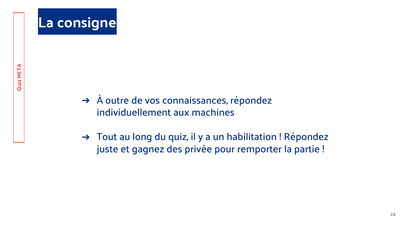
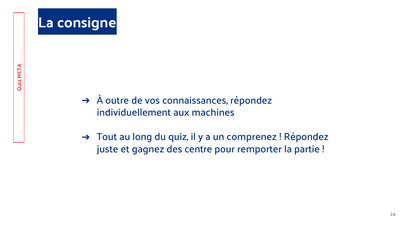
habilitation: habilitation -> comprenez (252, 137)
privée: privée -> centre (198, 149)
